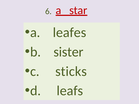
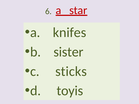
leafes: leafes -> knifes (70, 33)
leafs: leafs -> toyis (70, 91)
